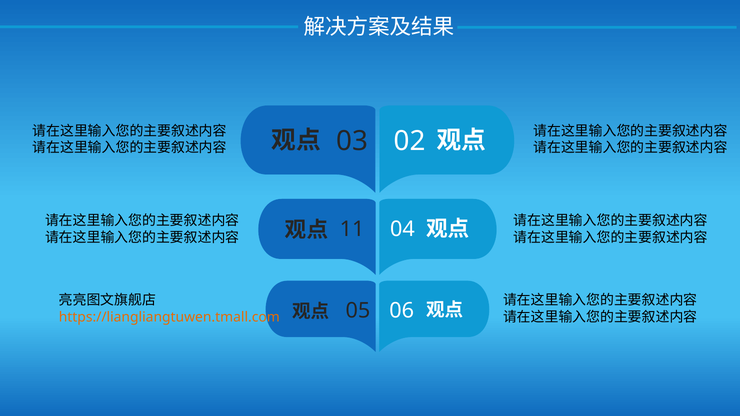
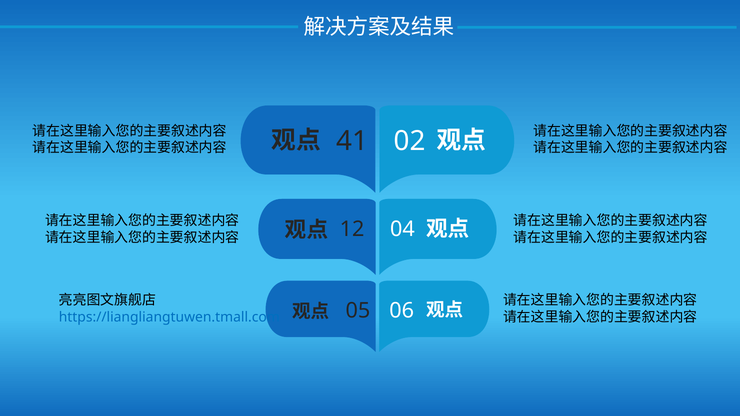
03: 03 -> 41 (352, 141)
11: 11 -> 12 (352, 229)
https://liangliangtuwen.tmall.com colour: orange -> blue (169, 317)
